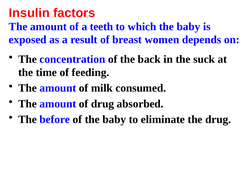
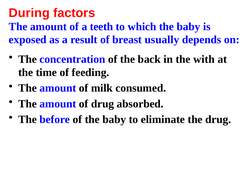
Insulin: Insulin -> During (29, 13)
women: women -> usually (162, 40)
suck: suck -> with (204, 59)
